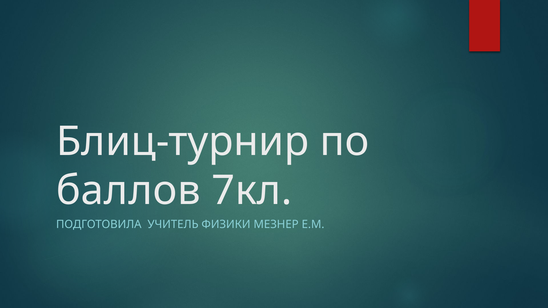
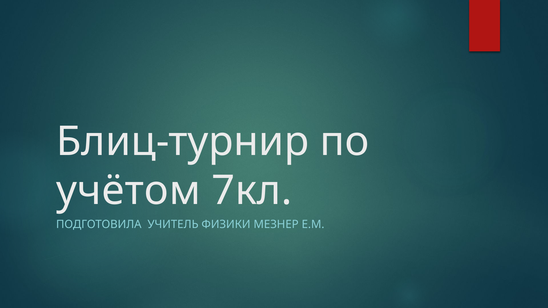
баллов: баллов -> учётом (128, 191)
